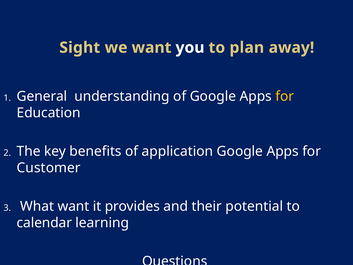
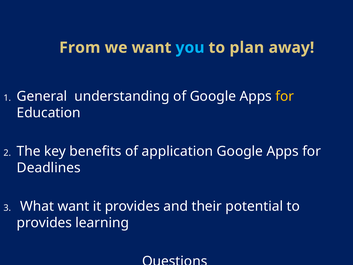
Sight: Sight -> From (80, 48)
you colour: white -> light blue (190, 48)
Customer: Customer -> Deadlines (49, 168)
calendar: calendar -> provides (44, 223)
